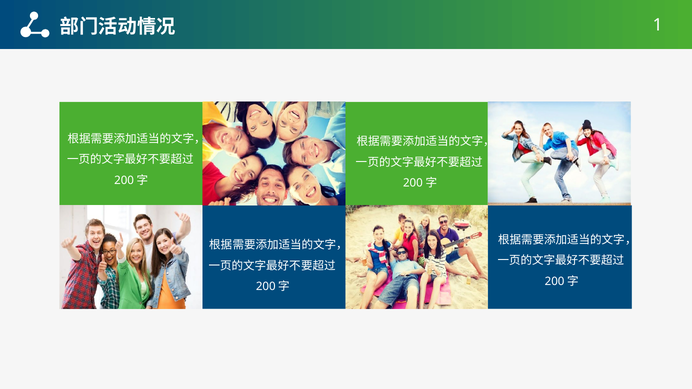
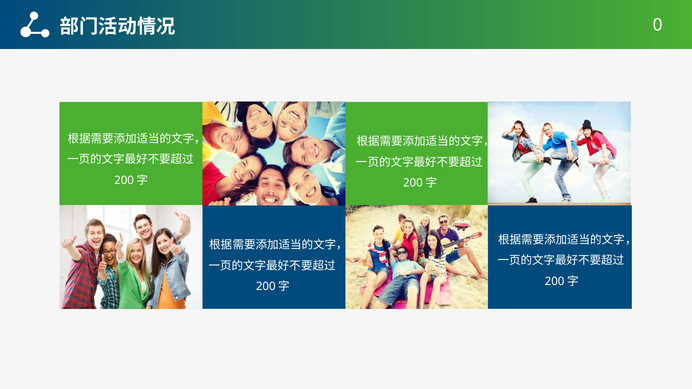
1: 1 -> 0 (658, 25)
